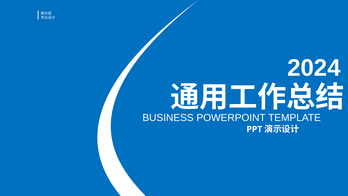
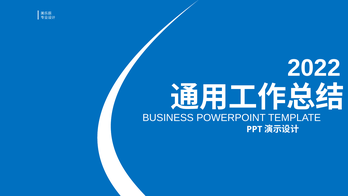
2024: 2024 -> 2022 (314, 68)
